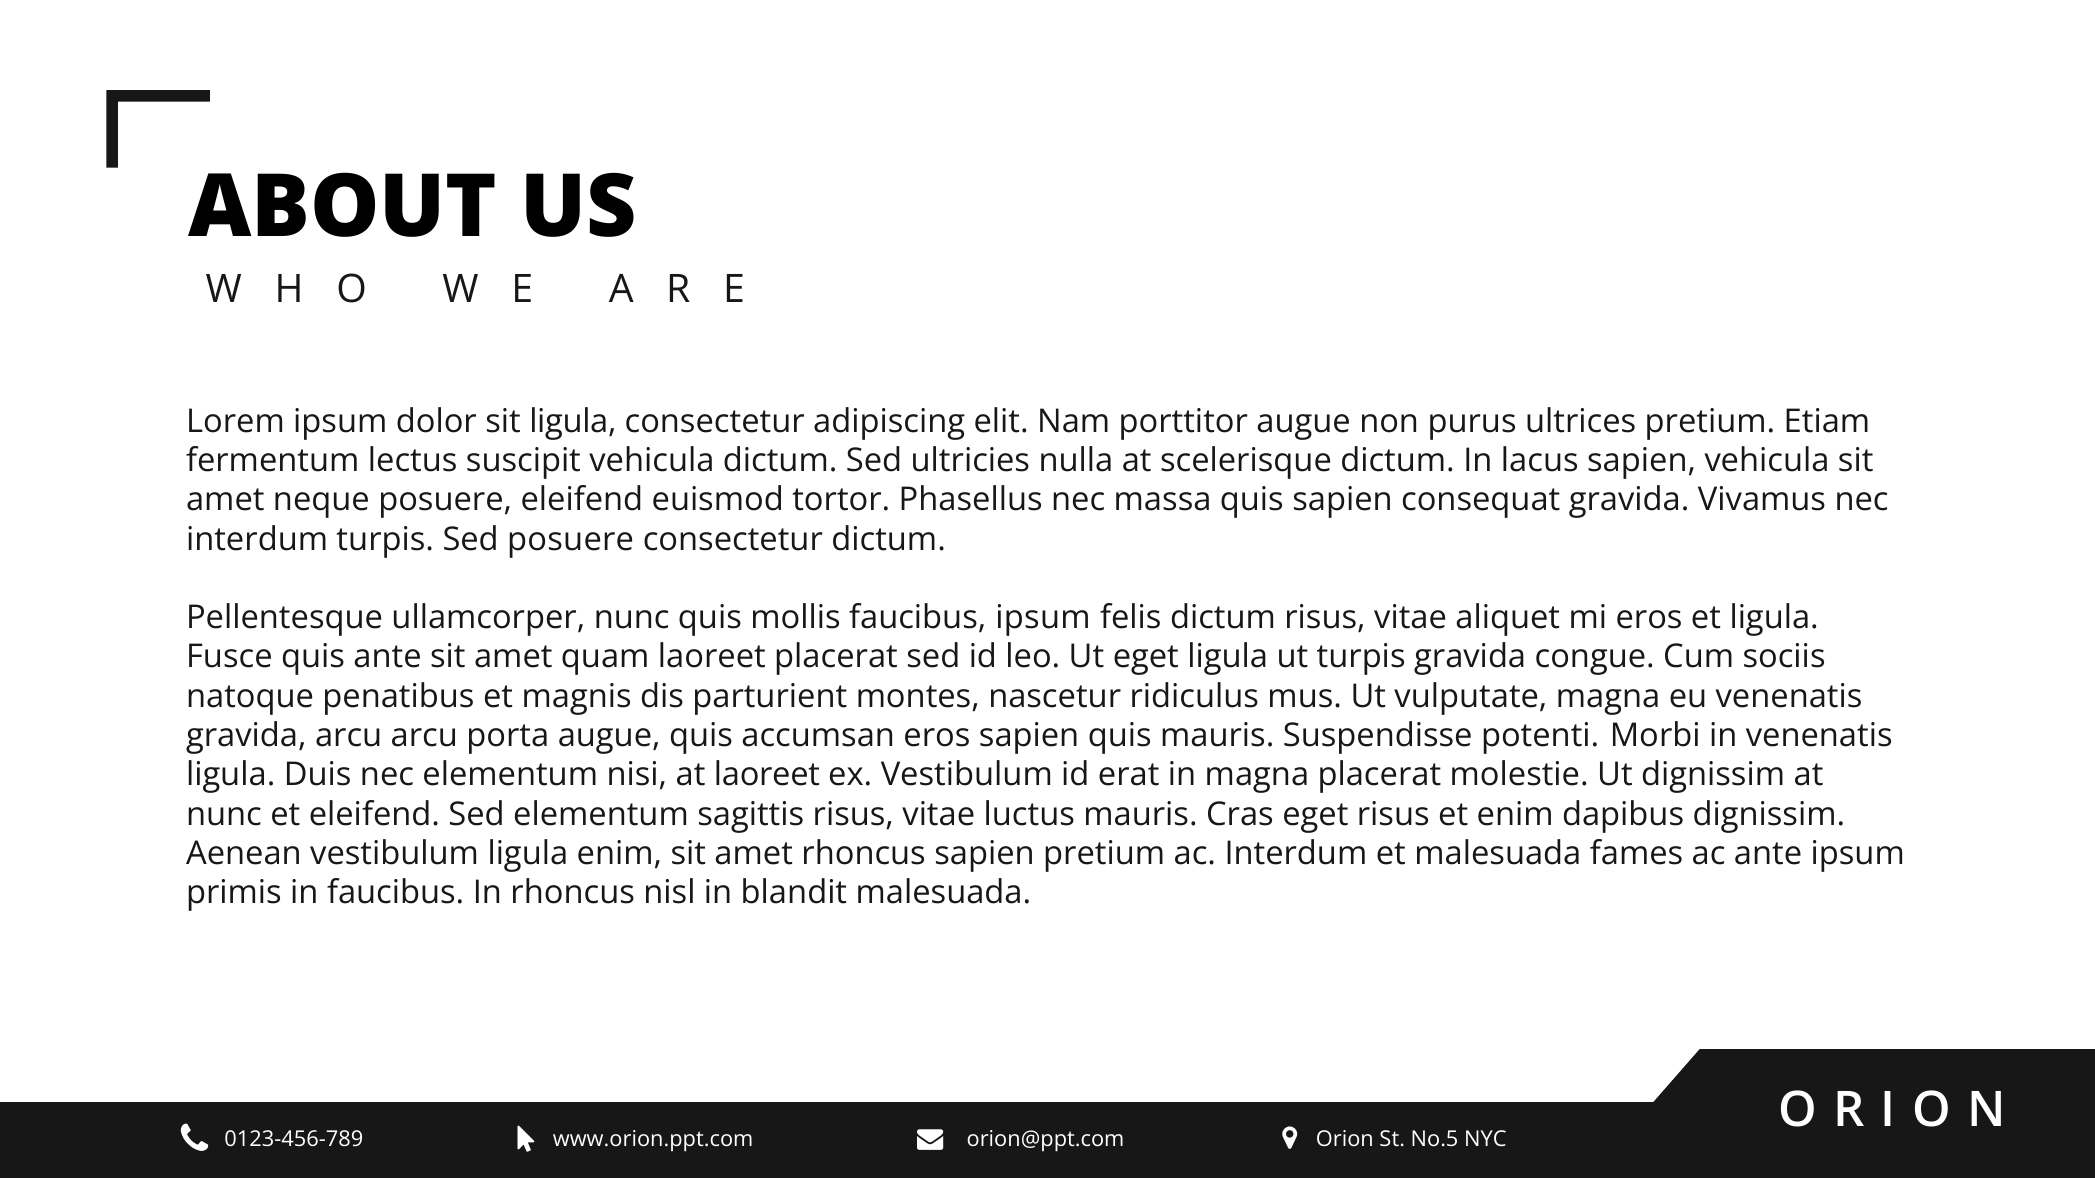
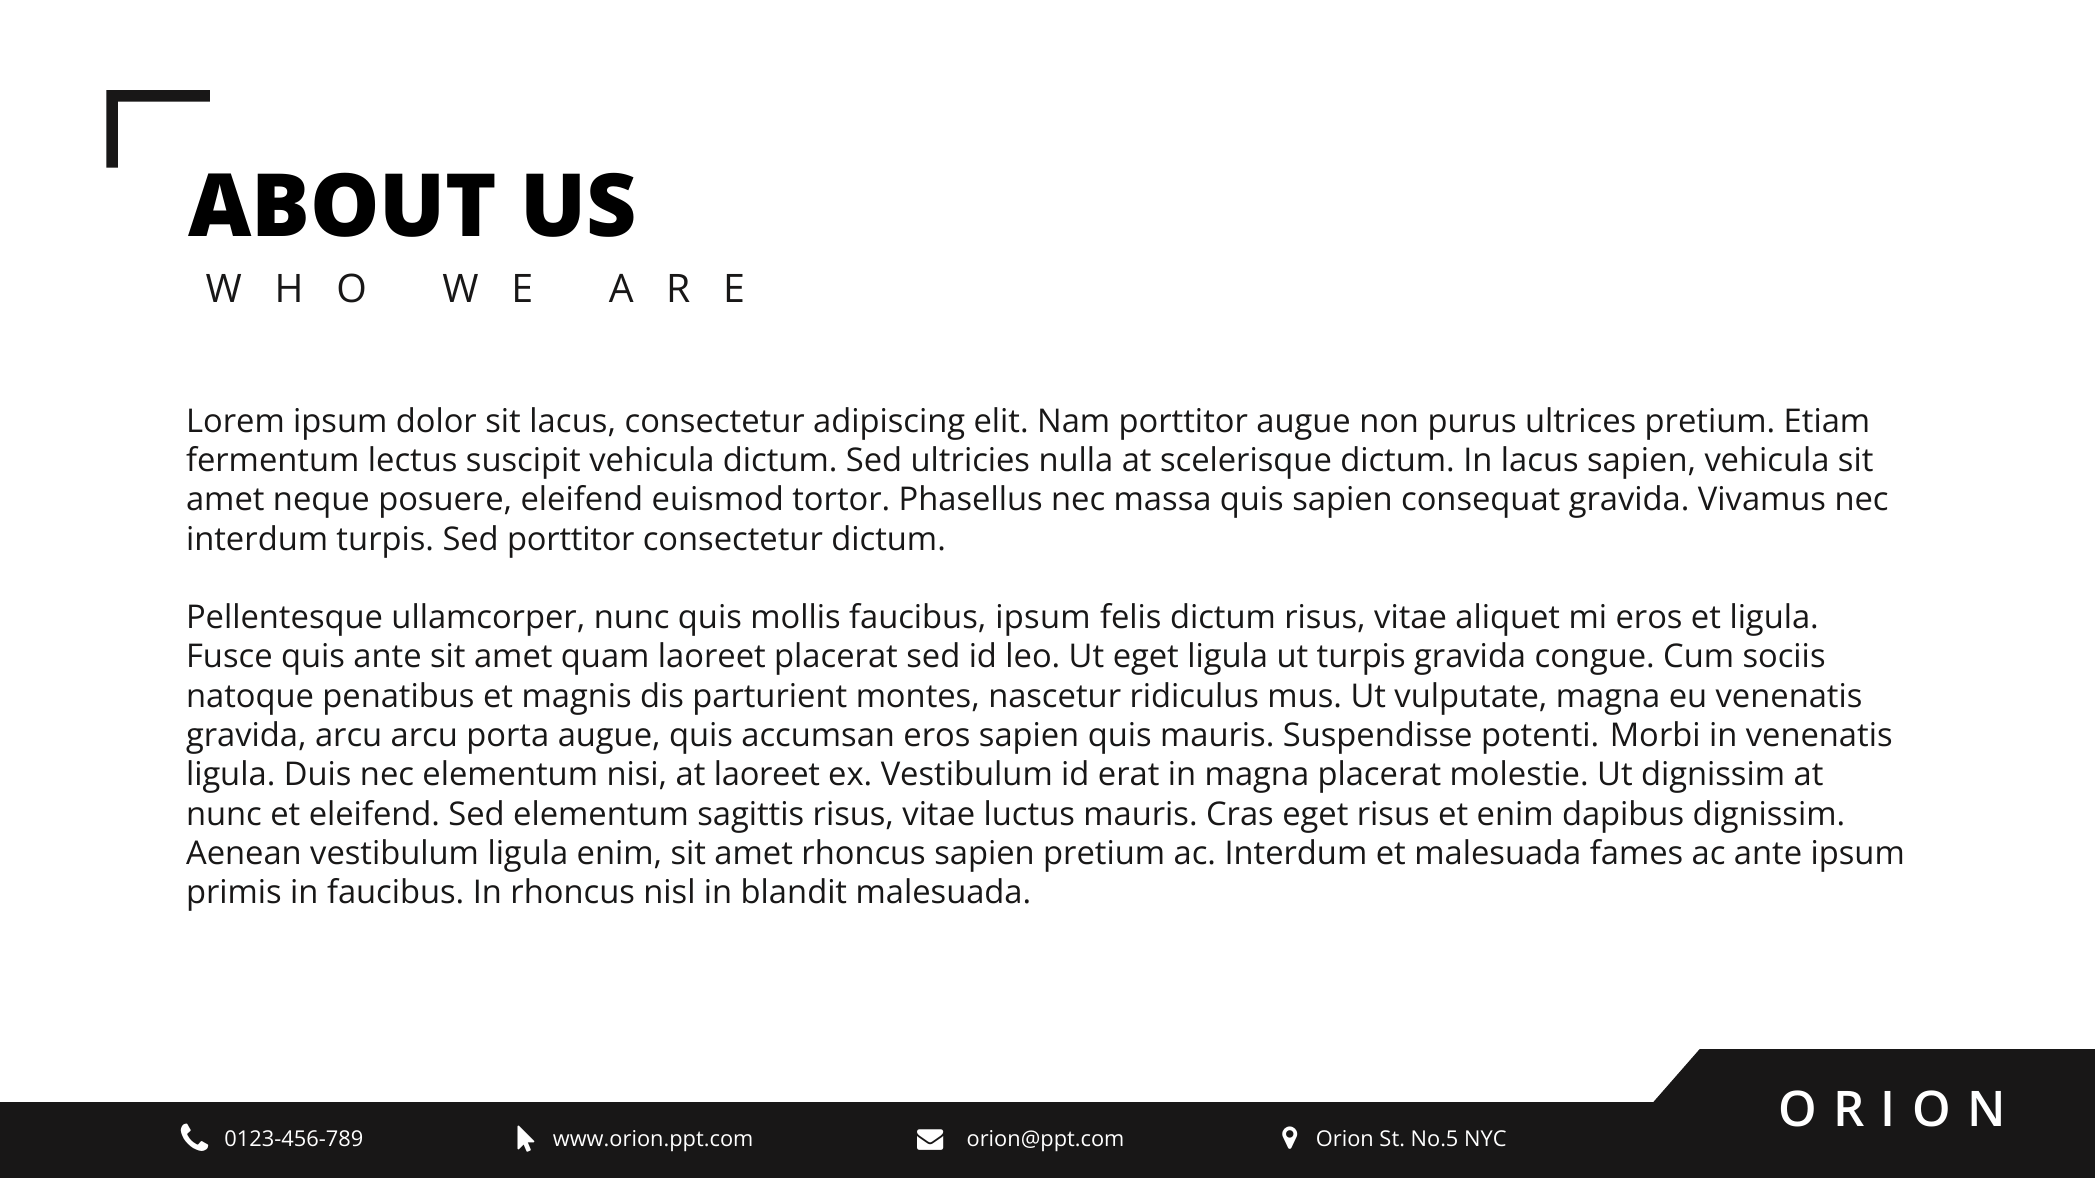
sit ligula: ligula -> lacus (573, 422)
Sed posuere: posuere -> porttitor (571, 540)
